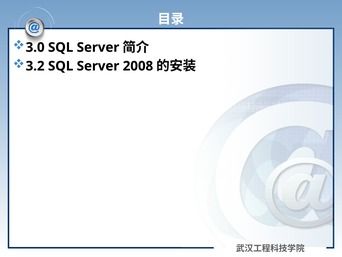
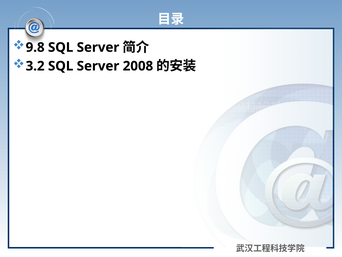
3.0: 3.0 -> 9.8 (35, 47)
